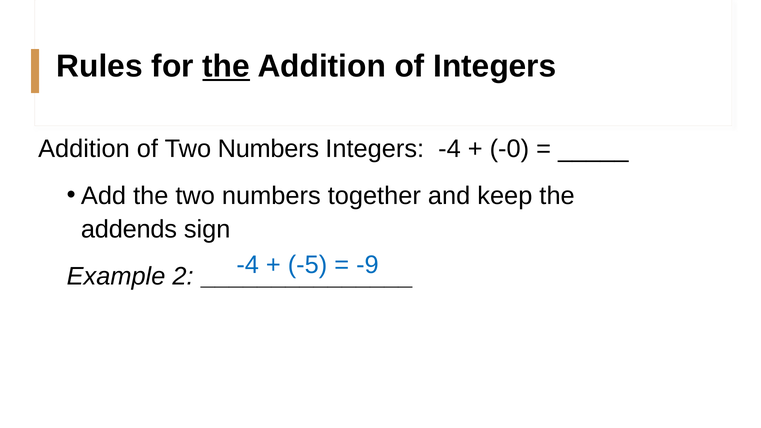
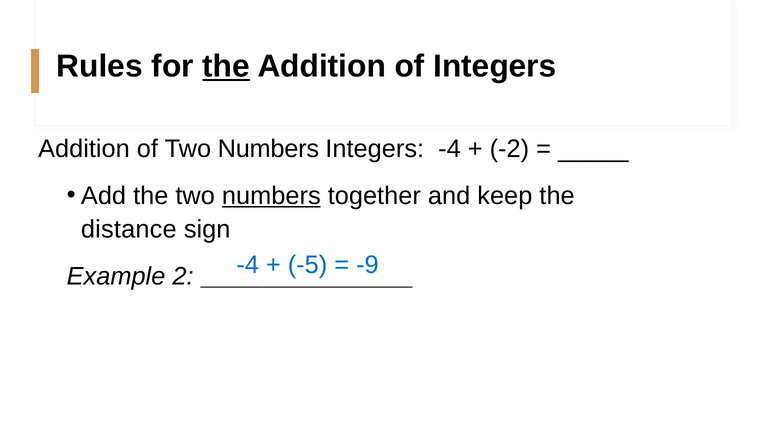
-0: -0 -> -2 (509, 149)
numbers underline: none -> present (271, 196)
addends: addends -> distance (129, 229)
